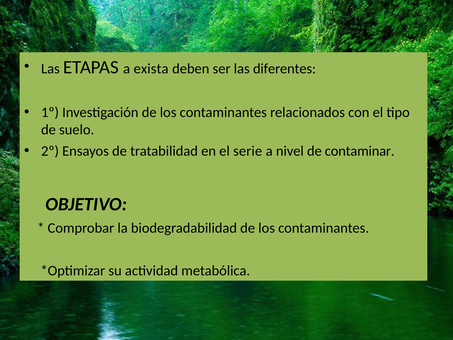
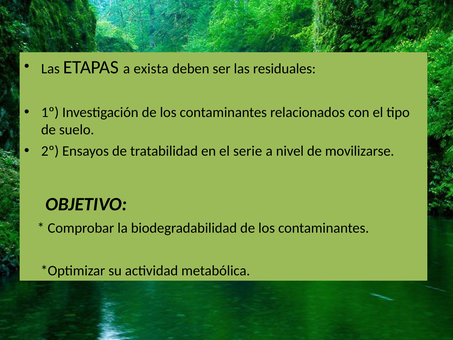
diferentes: diferentes -> residuales (284, 69)
contaminar: contaminar -> movilizarse (360, 151)
